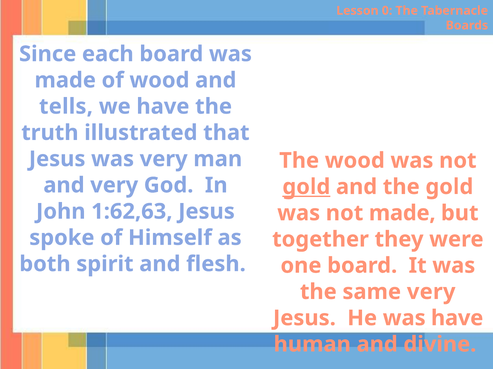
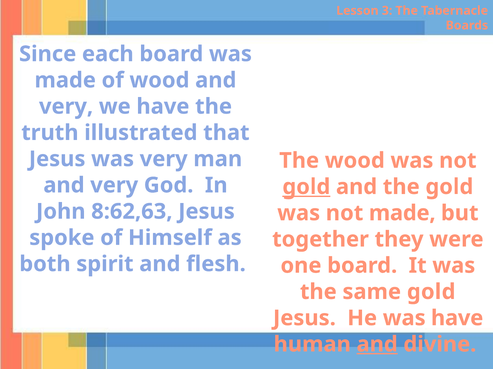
0: 0 -> 3 (387, 11)
tells: tells -> very (66, 107)
1:62,63: 1:62,63 -> 8:62,63 (132, 212)
same very: very -> gold (431, 292)
and underline: none -> present (377, 345)
